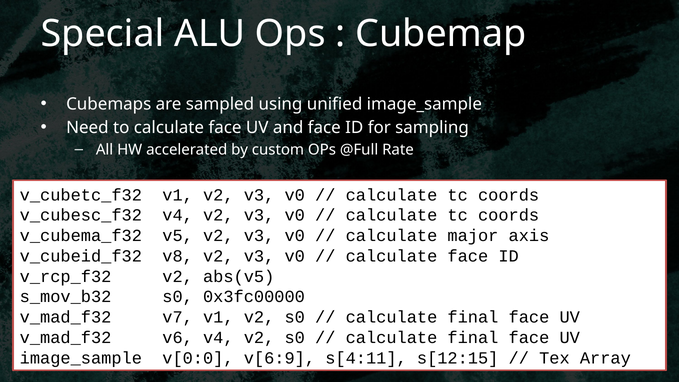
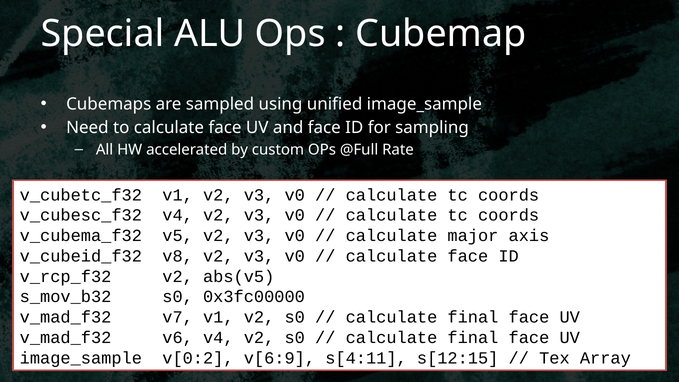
v[0:0: v[0:0 -> v[0:2 (198, 358)
